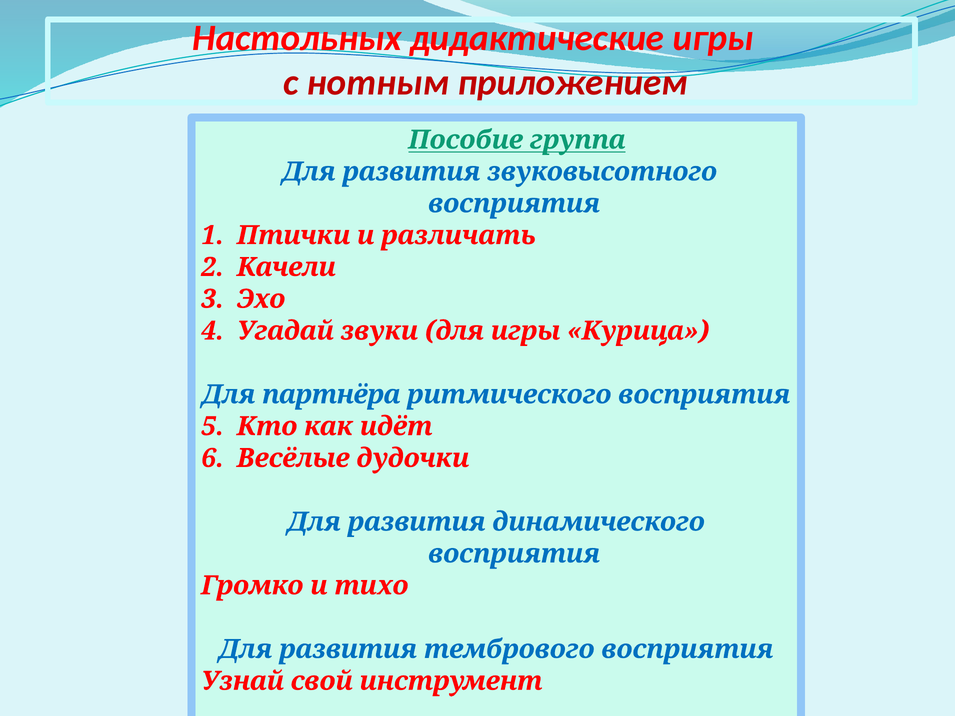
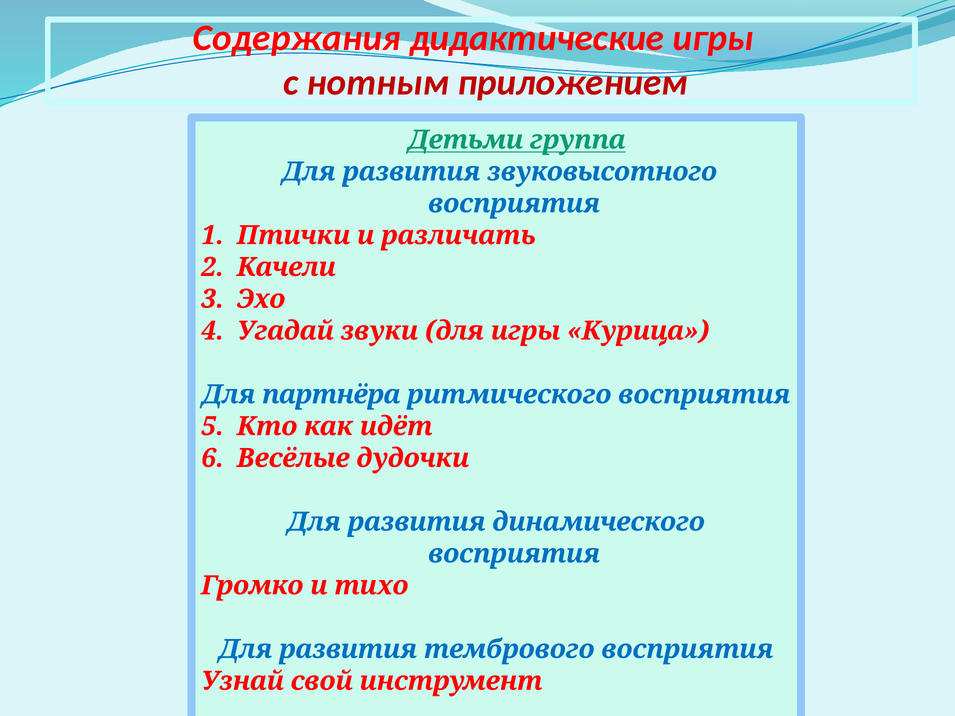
Настольных: Настольных -> Содержания (297, 38)
Пособие: Пособие -> Детьми (466, 140)
